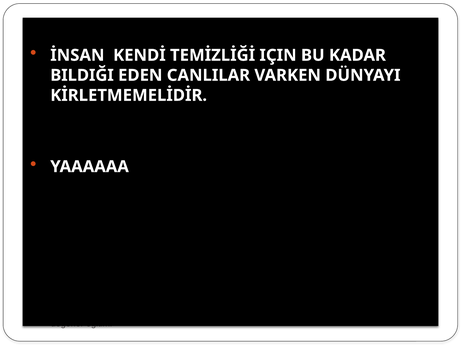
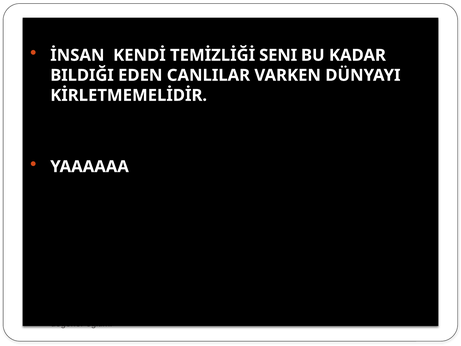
IÇIN: IÇIN -> SENI (278, 55)
